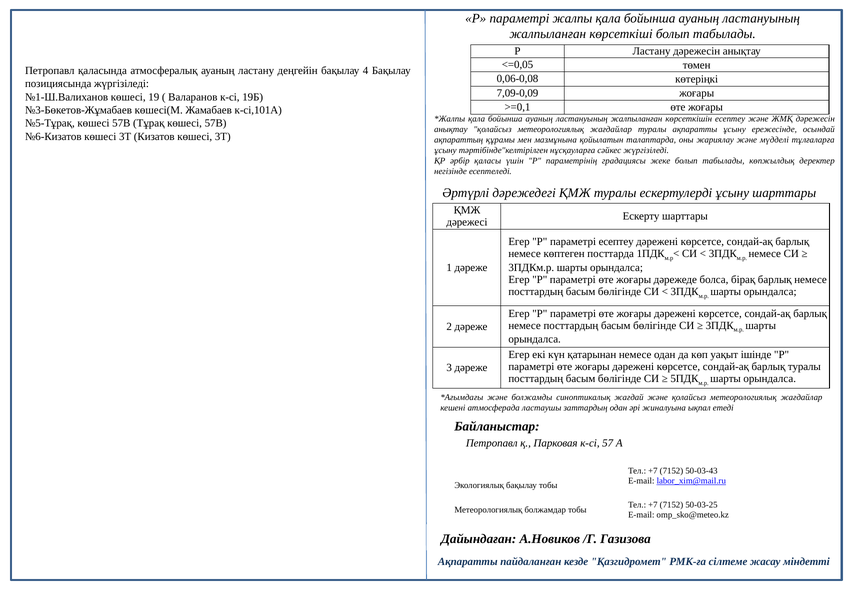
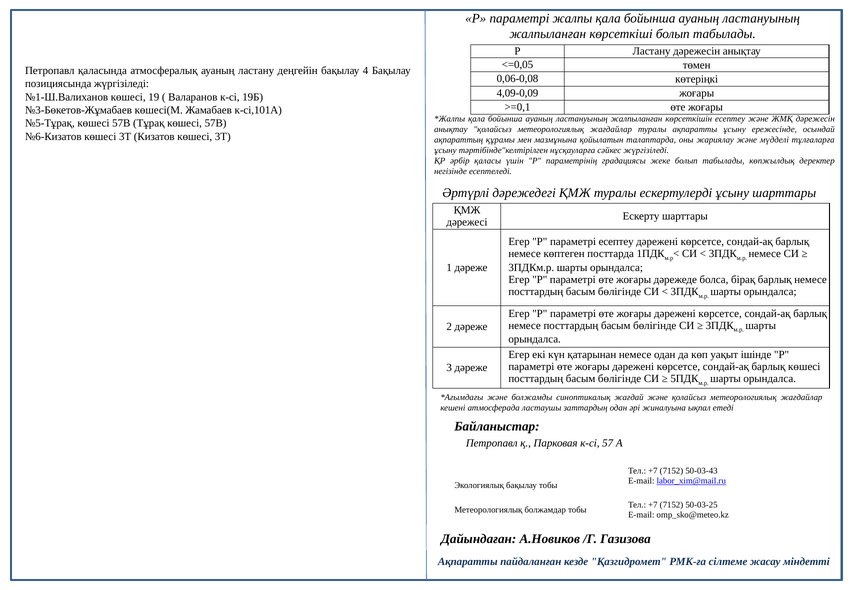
7,09-0,09: 7,09-0,09 -> 4,09-0,09 (517, 93)
барлық туралы: туралы -> көшесі (804, 367)
